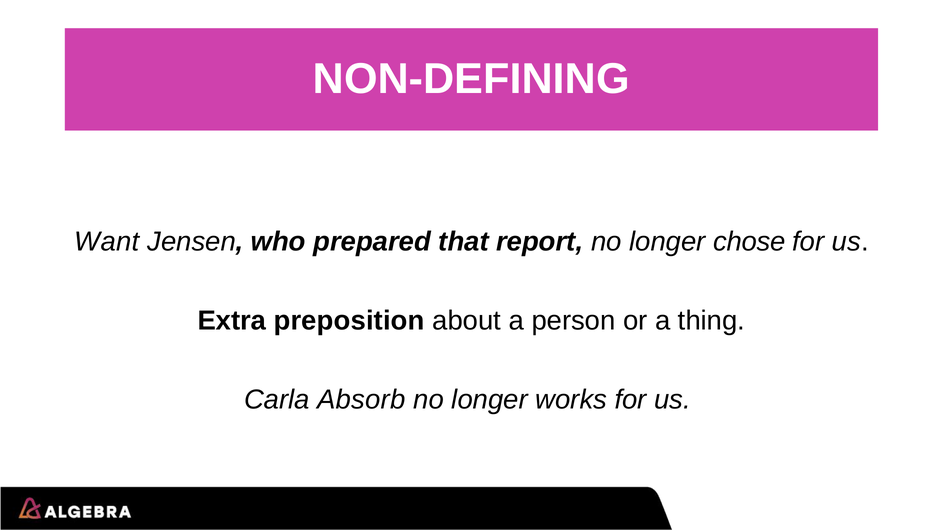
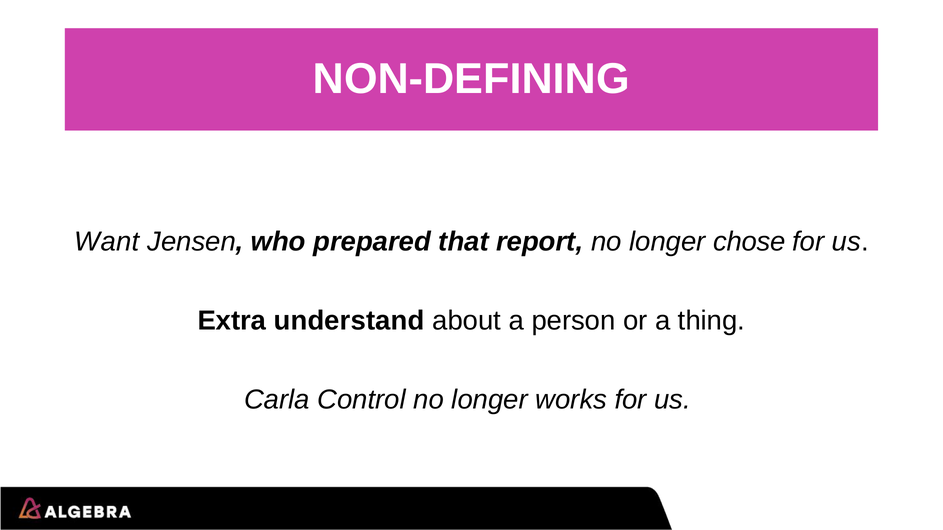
preposition: preposition -> understand (349, 321)
Absorb: Absorb -> Control (361, 400)
